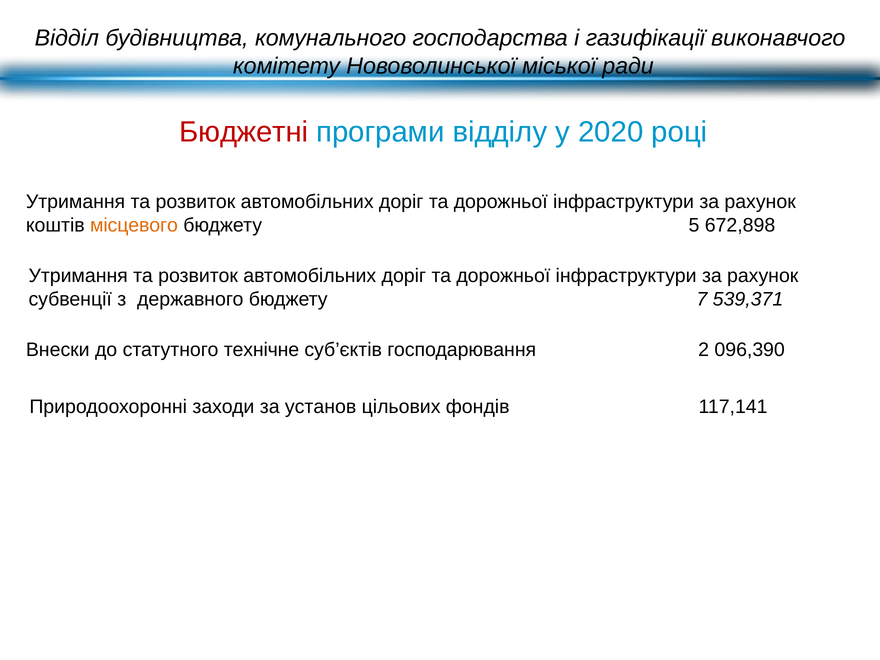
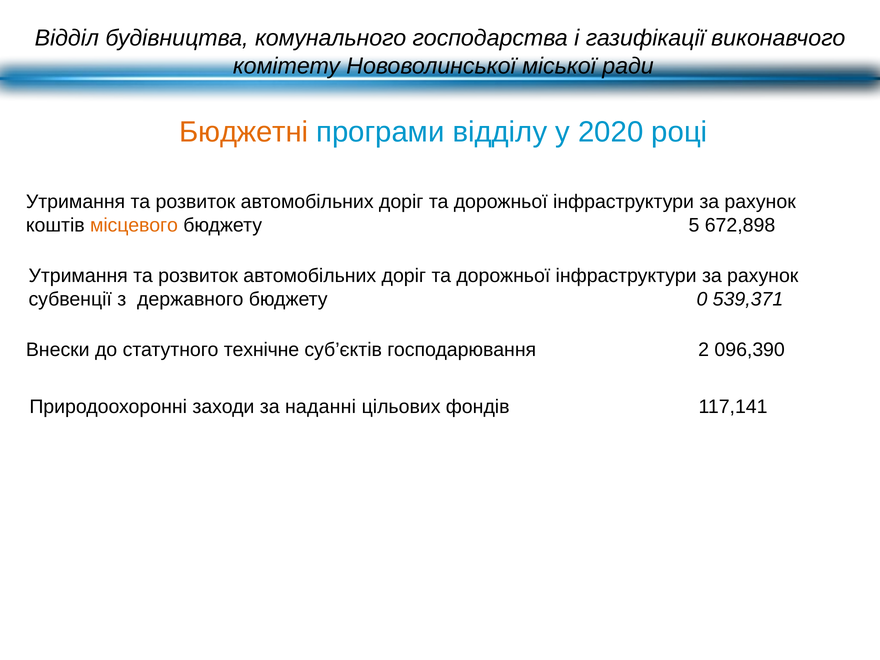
Бюджетні colour: red -> orange (244, 132)
7: 7 -> 0 (702, 299)
установ: установ -> наданні (320, 407)
